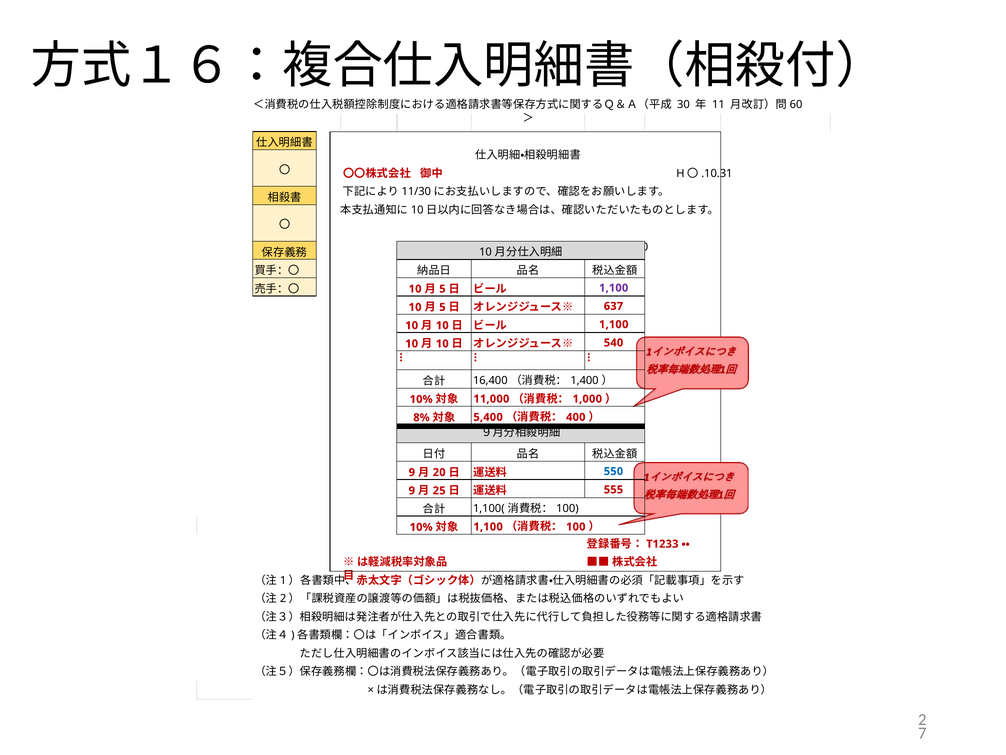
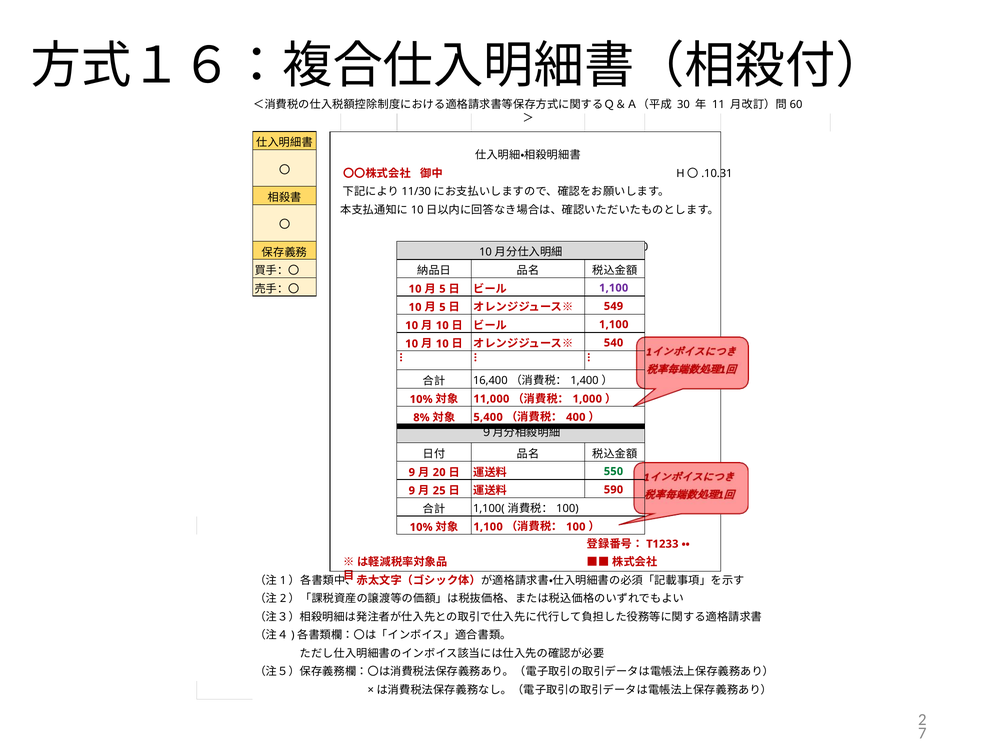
637: 637 -> 549 (613, 306)
550 colour: blue -> green (613, 471)
555: 555 -> 590 (613, 489)
